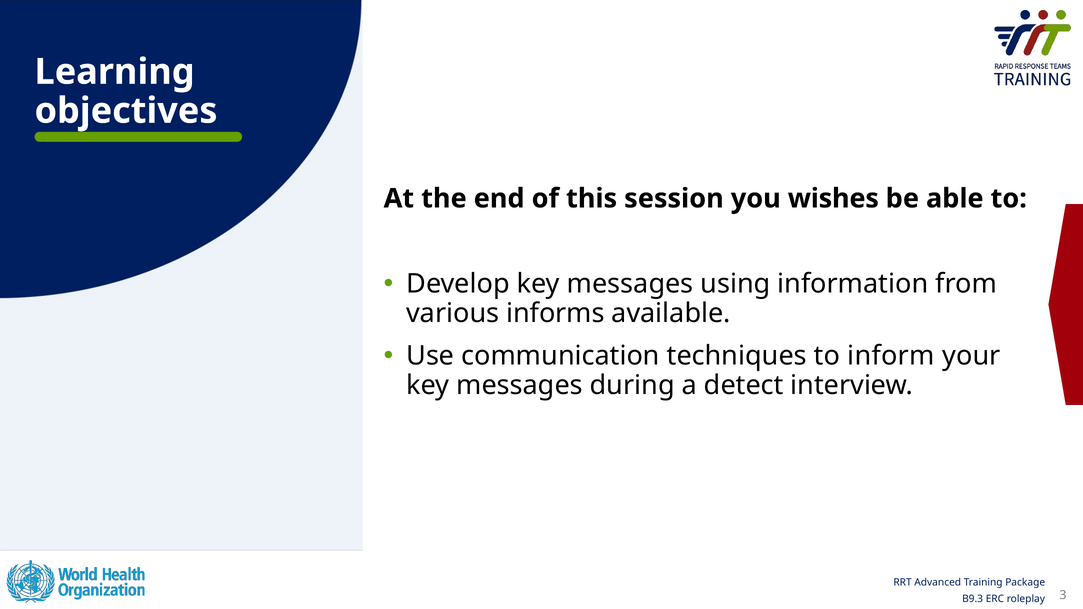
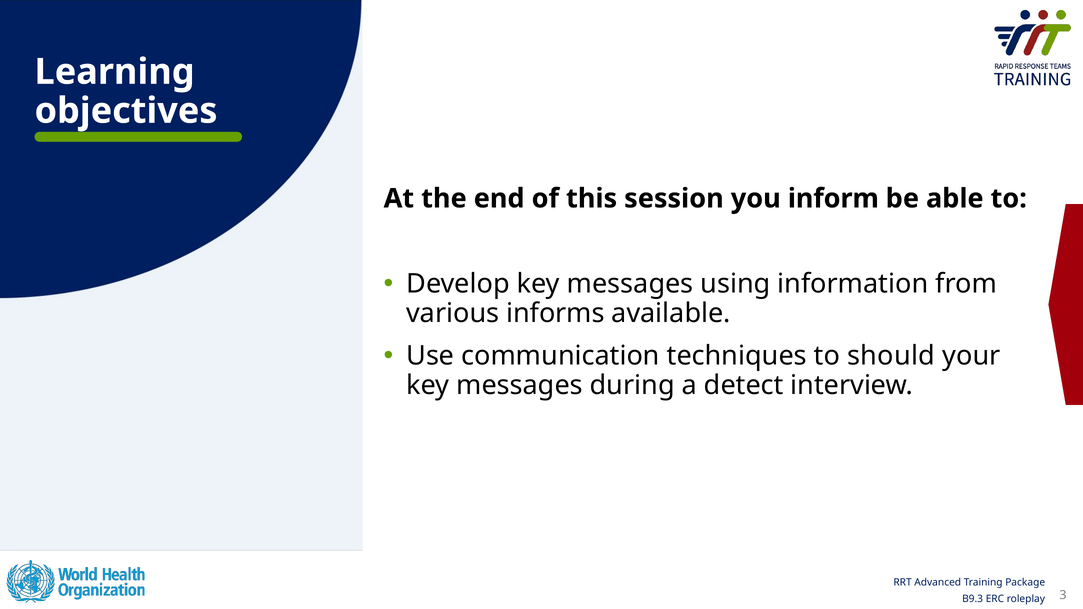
wishes: wishes -> inform (833, 199)
inform: inform -> should (891, 356)
